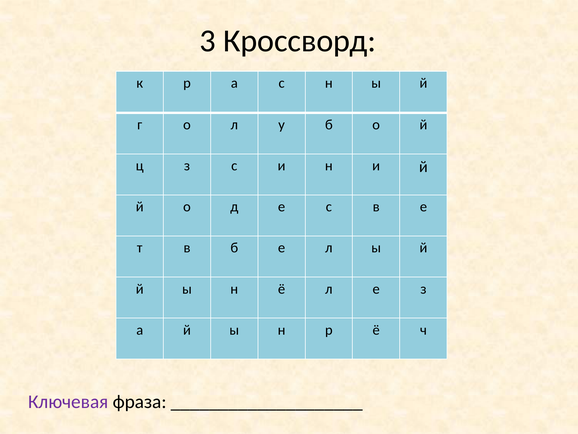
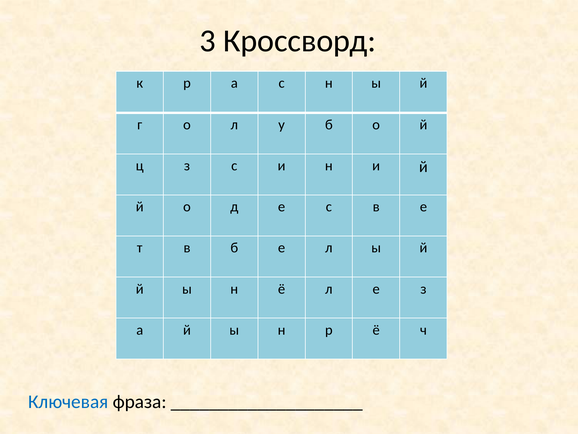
Ключевая colour: purple -> blue (68, 401)
